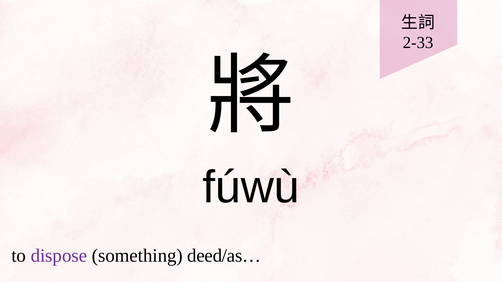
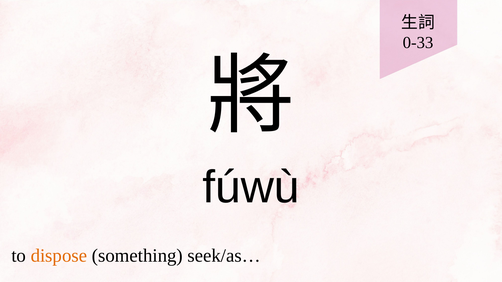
2-33: 2-33 -> 0-33 (418, 43)
dispose colour: purple -> orange (59, 256)
deed/as…: deed/as… -> seek/as… (224, 256)
